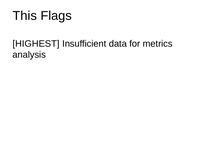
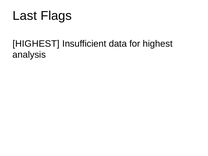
This: This -> Last (25, 16)
for metrics: metrics -> highest (158, 44)
